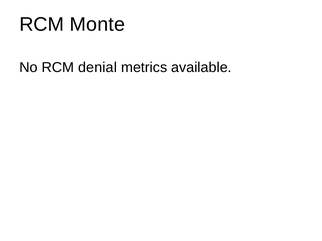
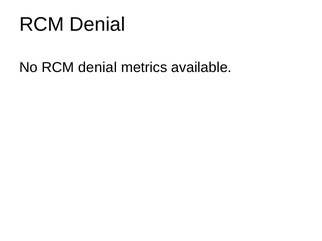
Monte: Monte -> Denial (97, 24)
